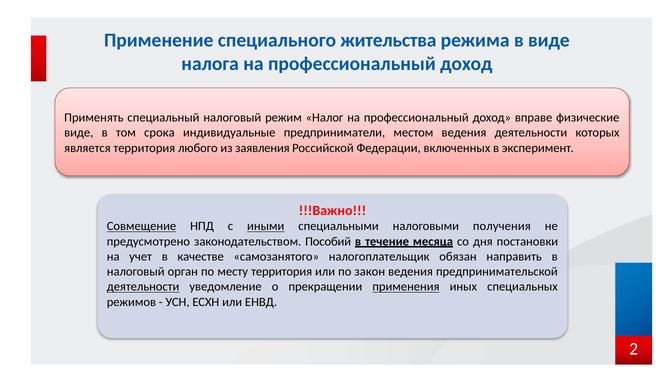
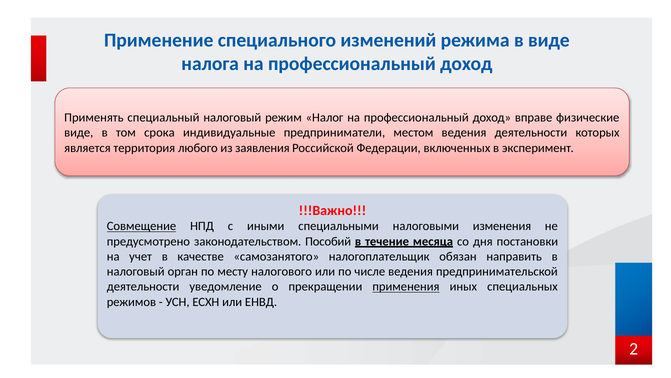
жительства: жительства -> изменений (388, 40)
иными underline: present -> none (266, 226)
получения: получения -> изменения (502, 226)
месту территория: территория -> налогового (282, 271)
закон: закон -> числе (370, 271)
деятельности underline: present -> none (143, 286)
